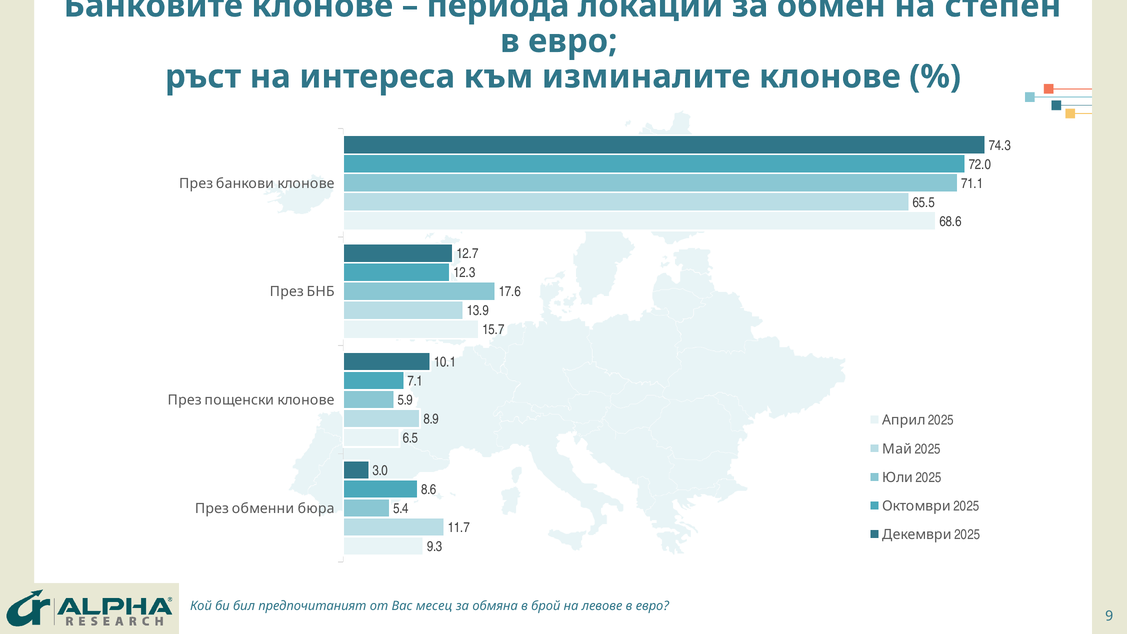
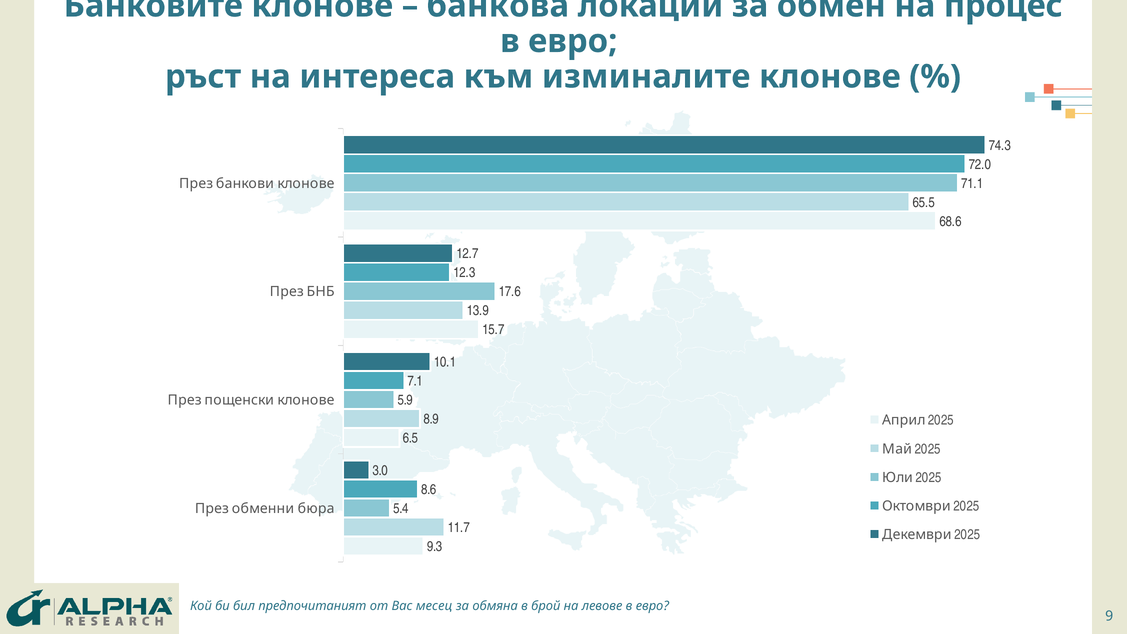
периода: периода -> банкова (498, 6)
степен: степен -> процес (1003, 6)
